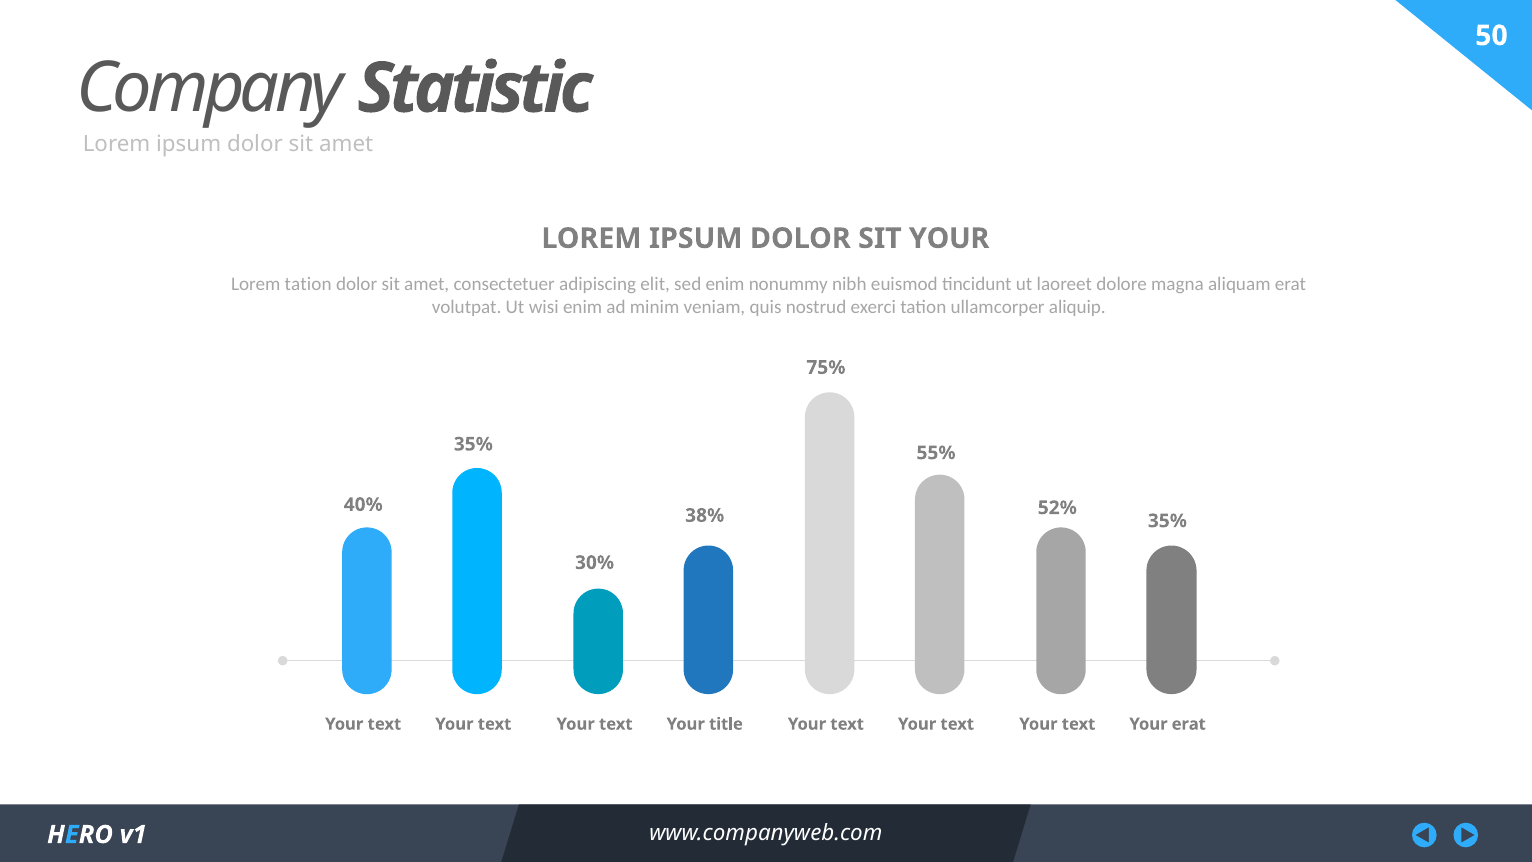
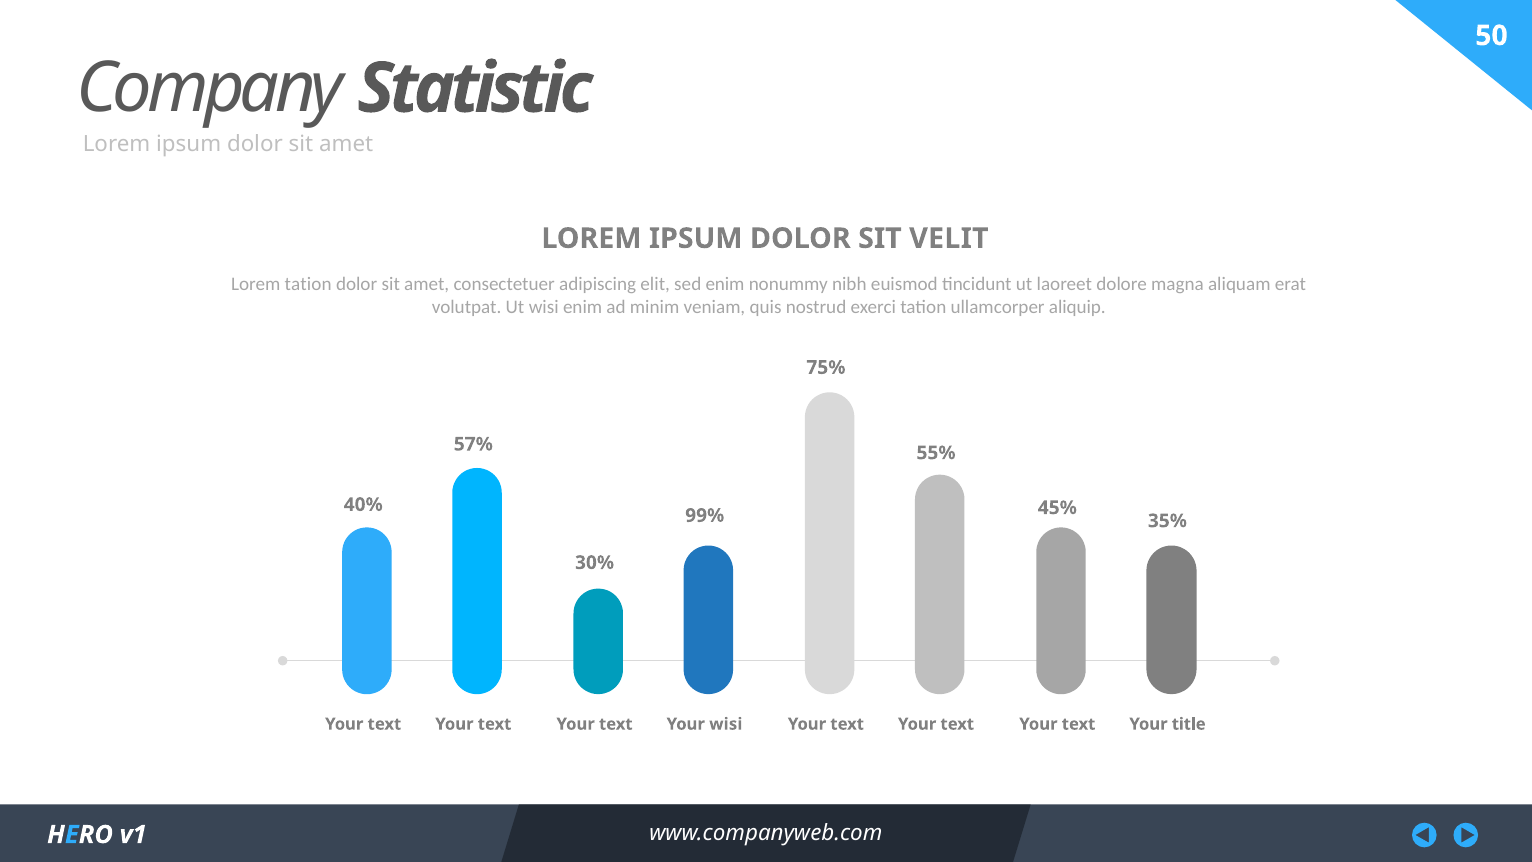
SIT YOUR: YOUR -> VELIT (949, 238)
35%: 35% -> 57% (473, 444)
52%: 52% -> 45% (1057, 508)
38%: 38% -> 99% (705, 515)
Your title: title -> wisi (726, 724)
Your erat: erat -> title (1189, 724)
